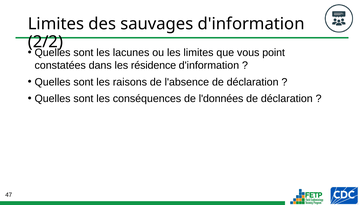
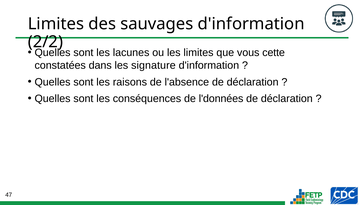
point: point -> cette (274, 53)
résidence: résidence -> signature (153, 65)
